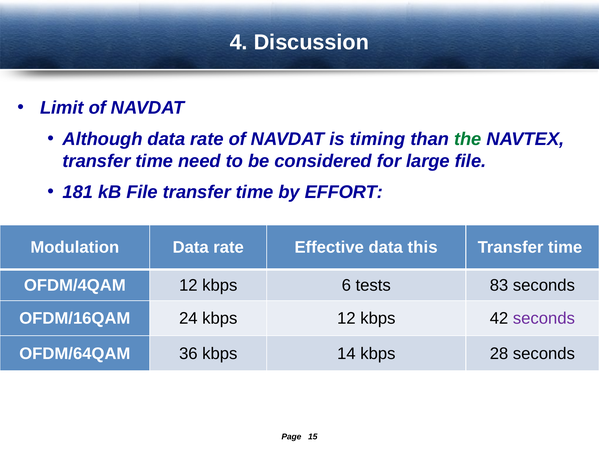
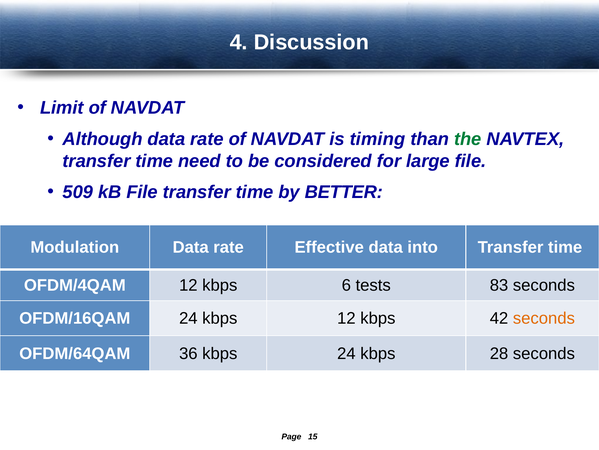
181: 181 -> 509 (78, 192)
EFFORT: EFFORT -> BETTER (344, 192)
this: this -> into (423, 247)
seconds colour: purple -> orange (544, 318)
kbps 14: 14 -> 24 (346, 353)
